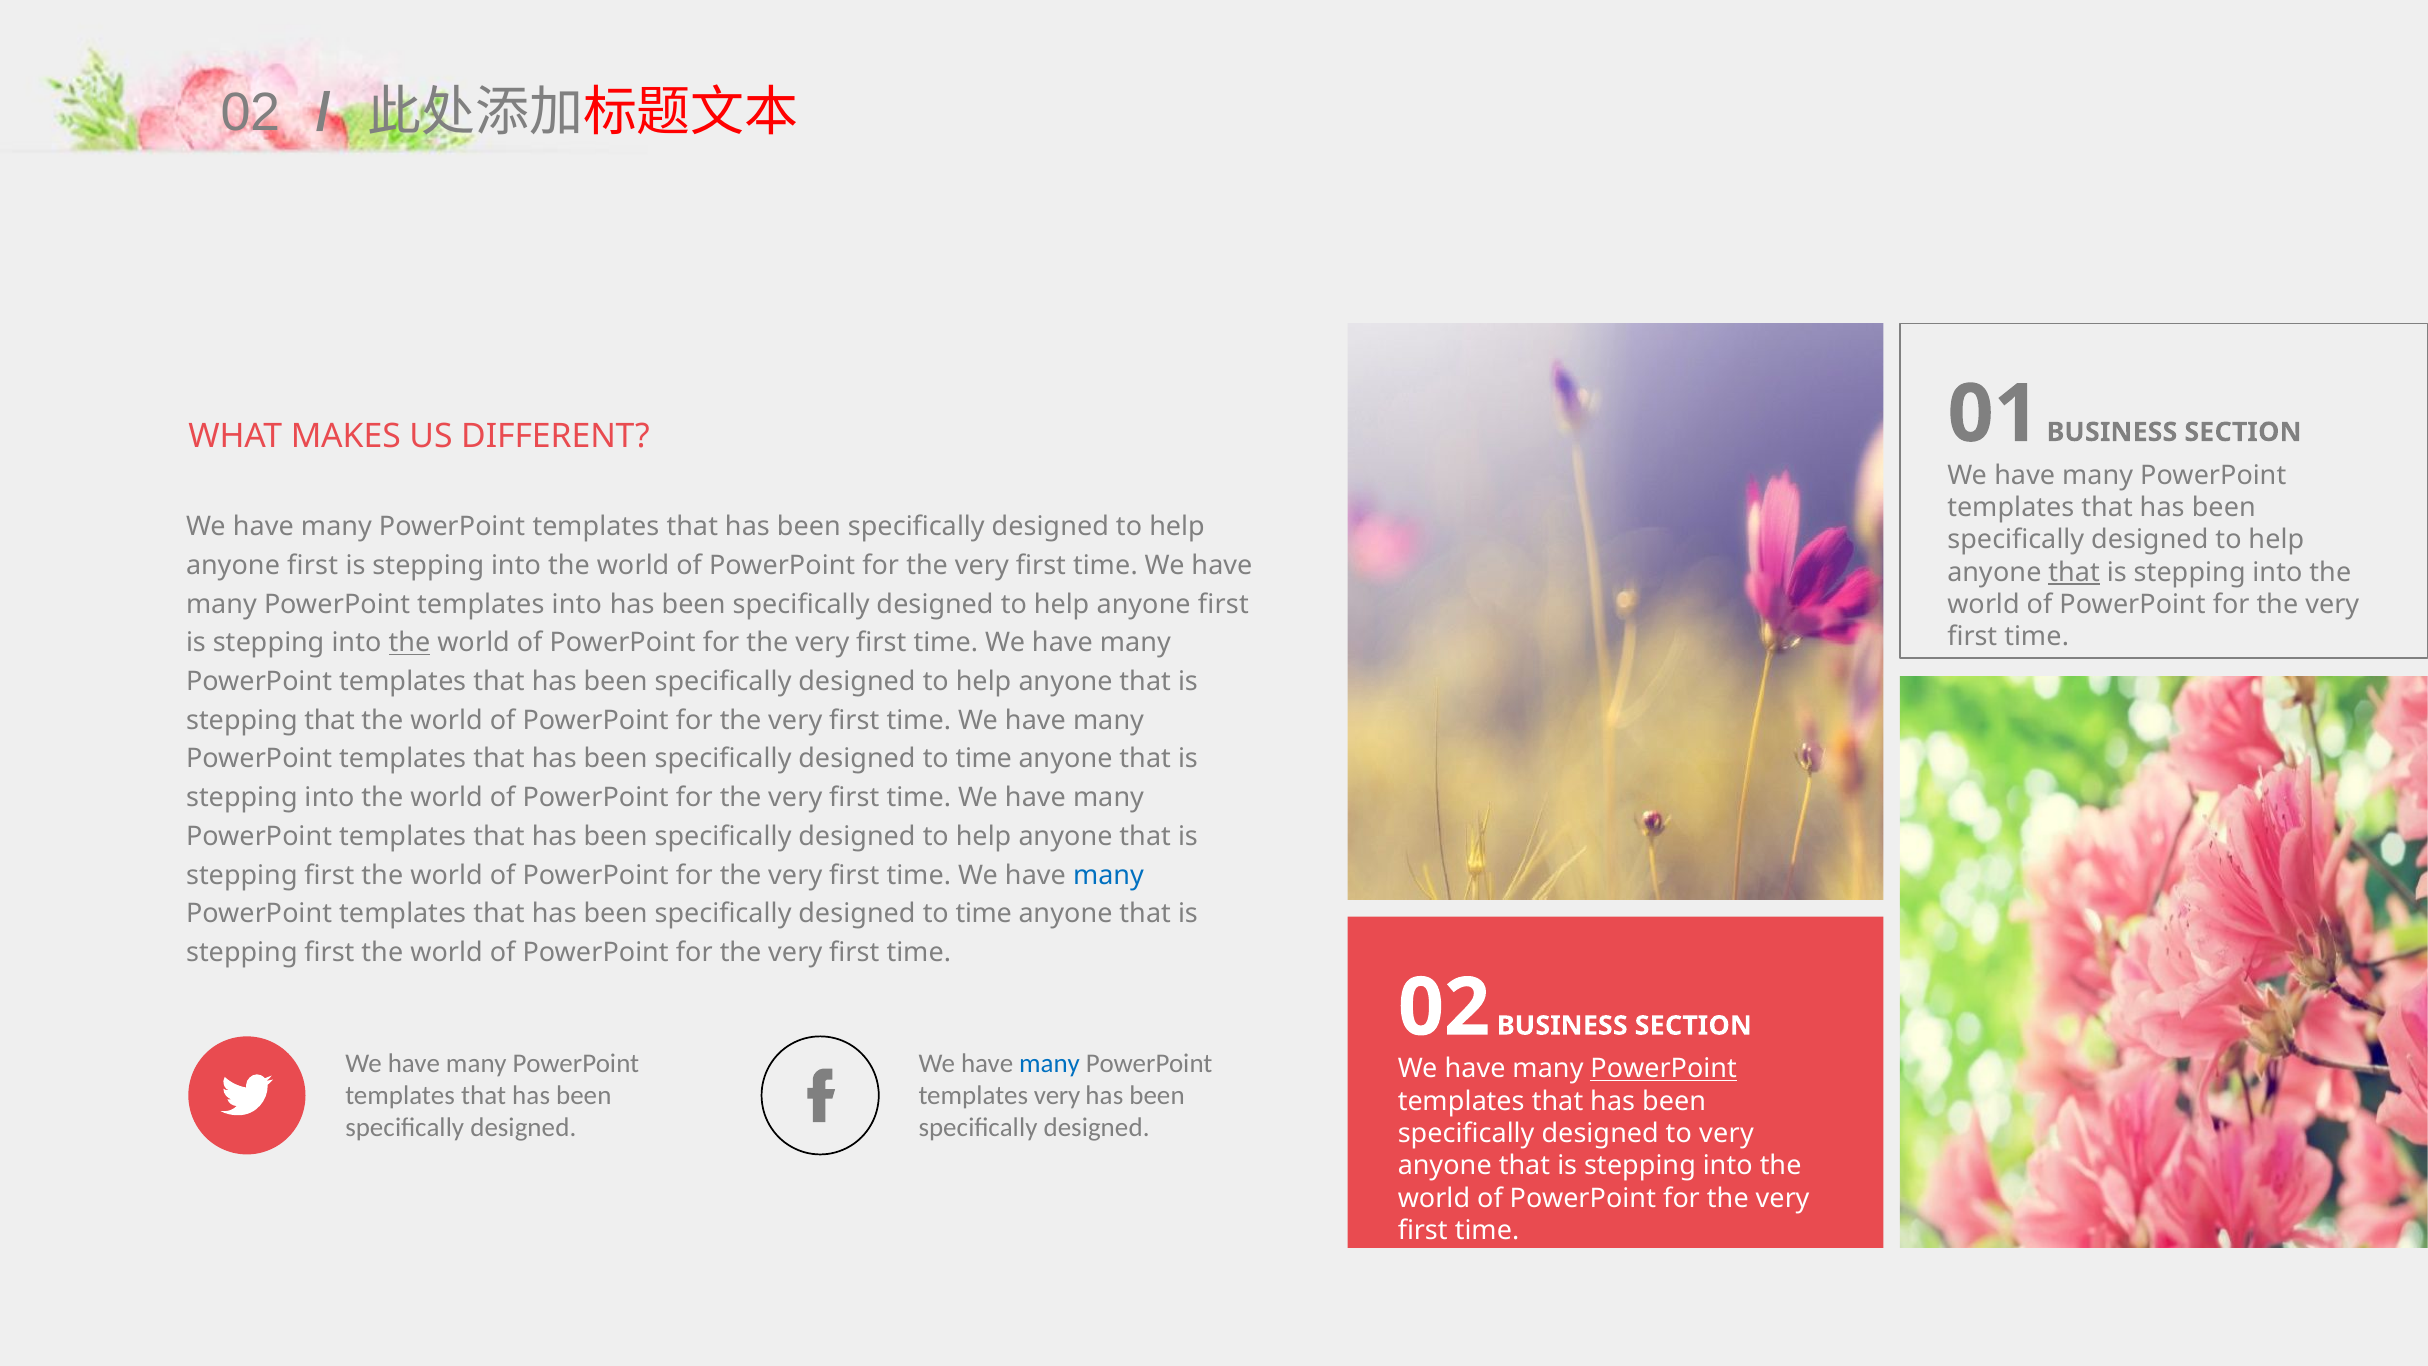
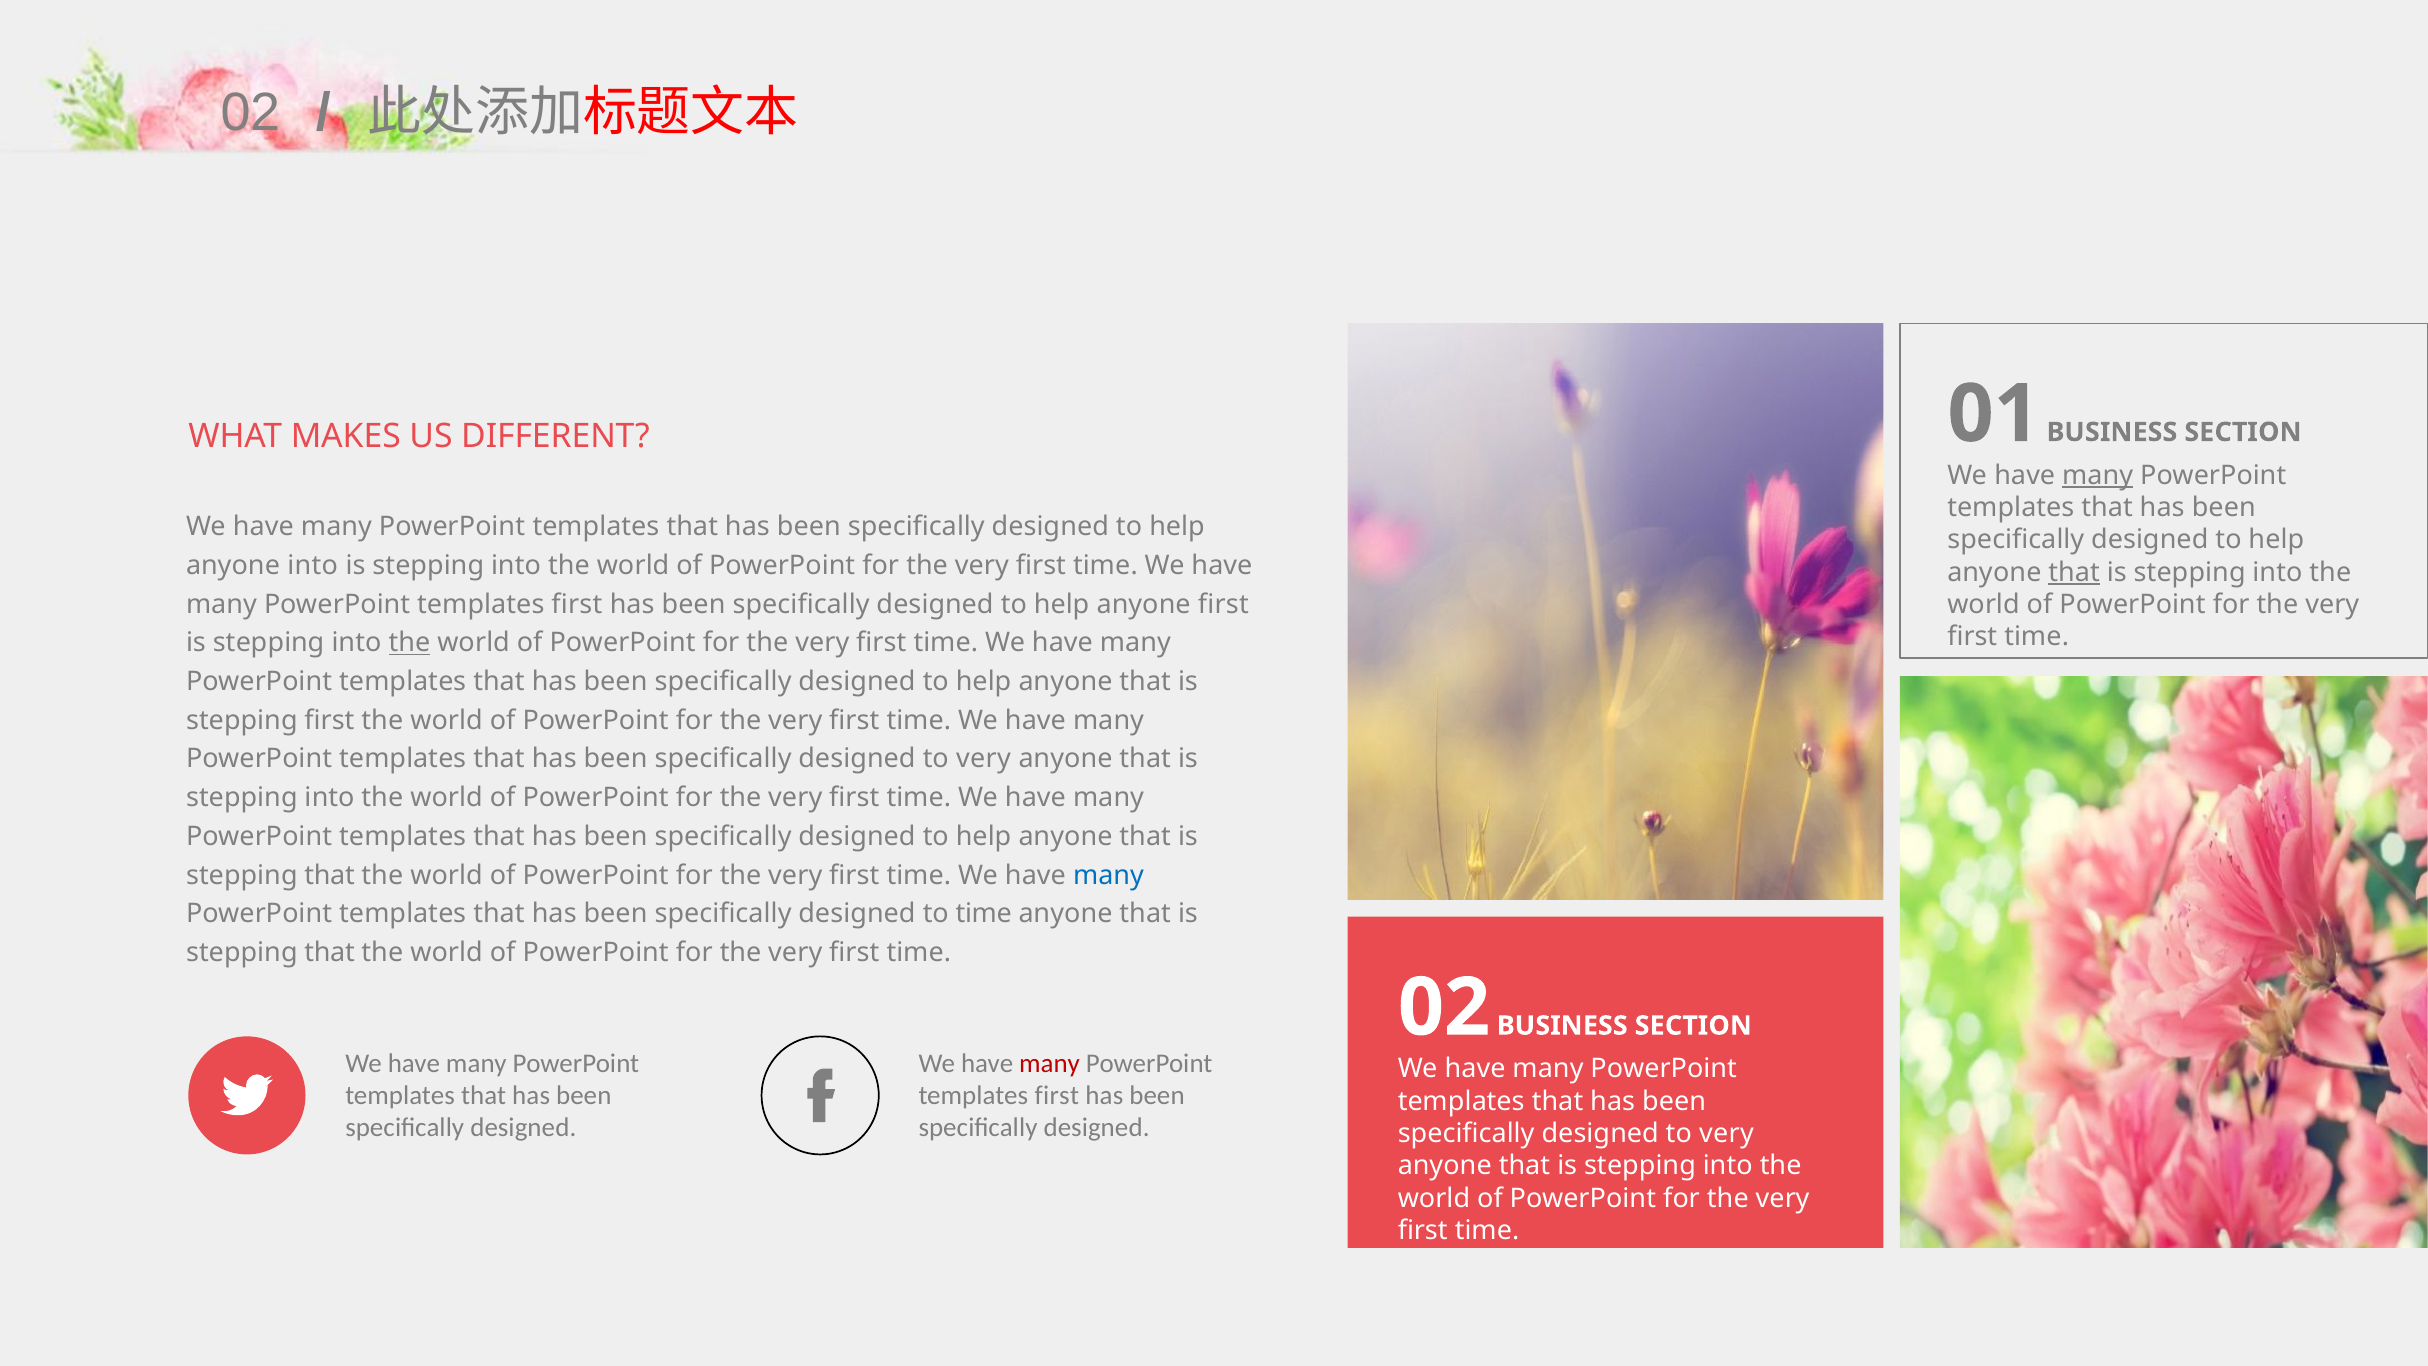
many underline: none -> present (2098, 475)
first: first -> into (313, 565)
into: into -> first (577, 604)
stepping that: that -> first (329, 720)
time: time -> very (983, 759)
first: first -> that (330, 875)
first: first -> that (330, 952)
many colour: blue -> red (1050, 1063)
PowerPoint underline: present -> none (1664, 1069)
very: very -> first (1057, 1095)
